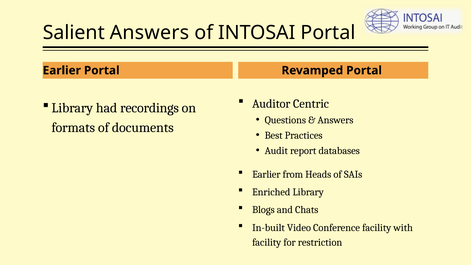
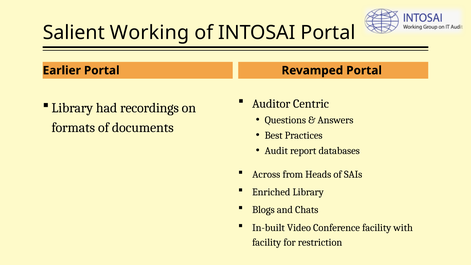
Salient Answers: Answers -> Working (150, 33)
Earlier: Earlier -> Across (266, 174)
